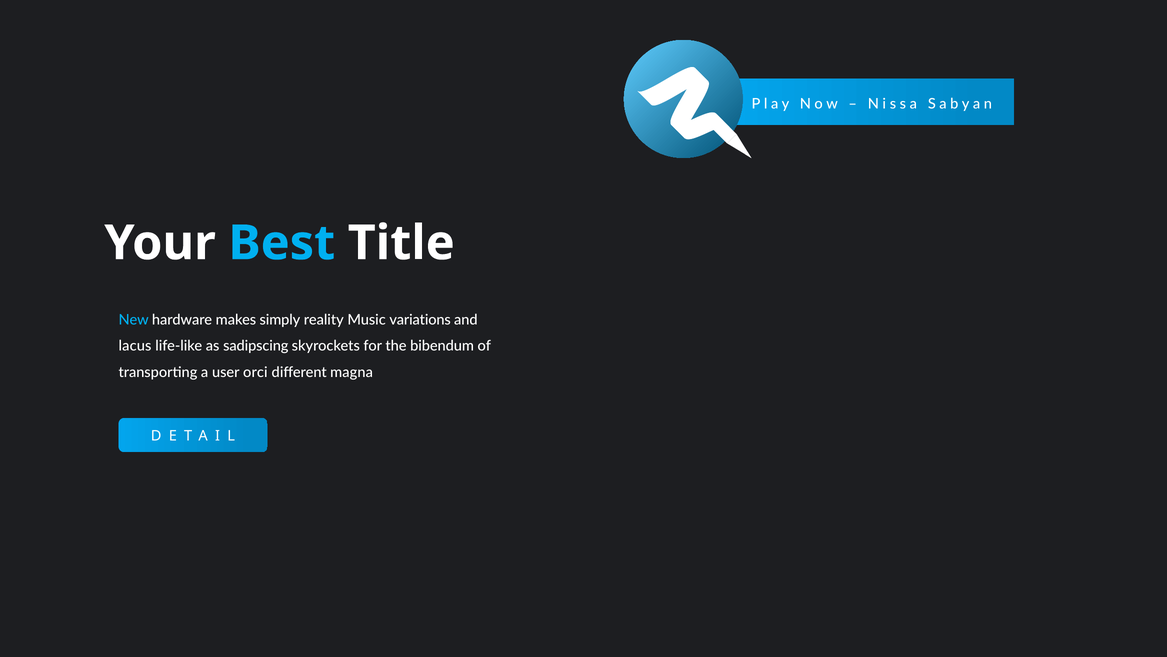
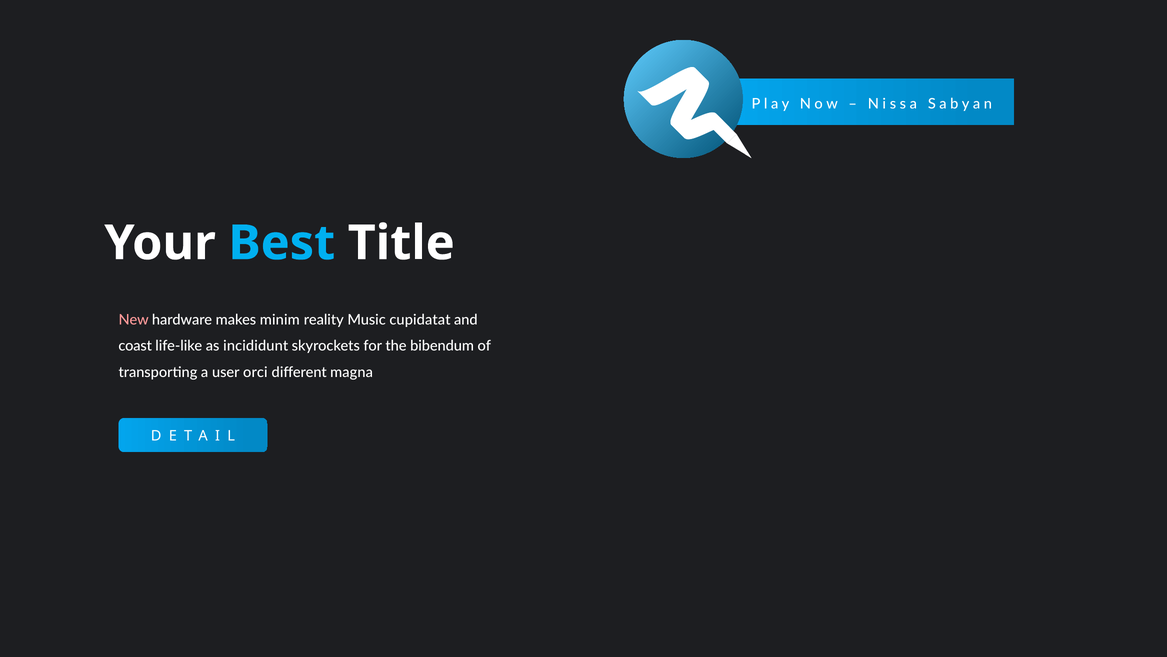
New colour: light blue -> pink (134, 320)
simply: simply -> minim (280, 320)
variations: variations -> cupidatat (420, 320)
lacus: lacus -> coast (135, 346)
sadipscing: sadipscing -> incididunt (256, 346)
